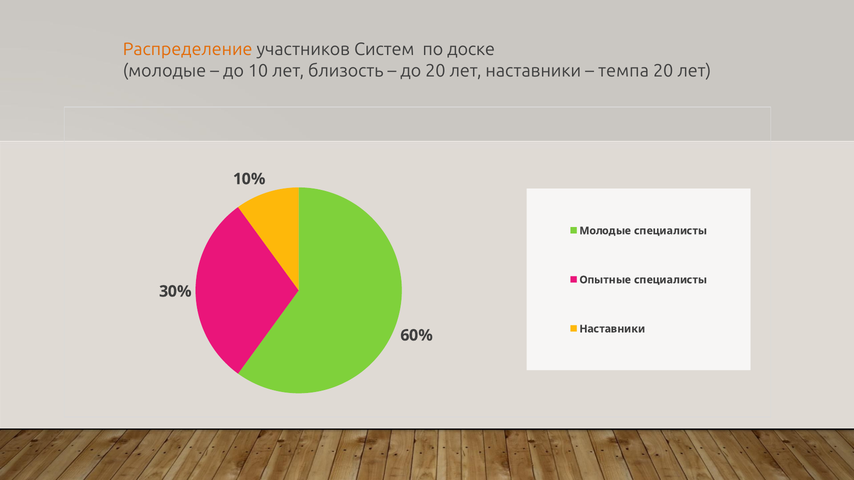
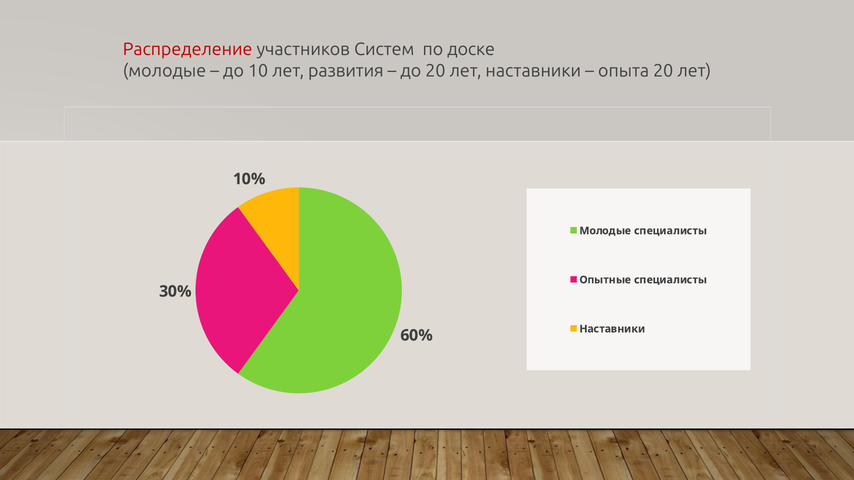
Распределение colour: orange -> red (188, 49)
близость: близость -> развития (346, 71)
темпа: темпа -> опыта (624, 71)
